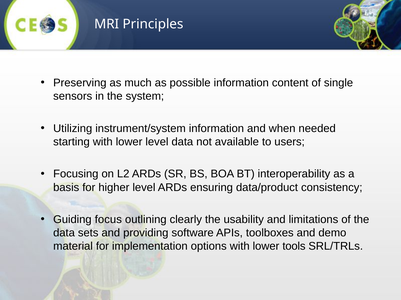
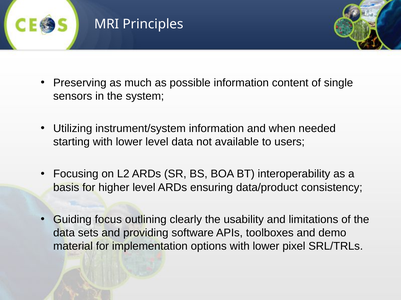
tools: tools -> pixel (294, 247)
